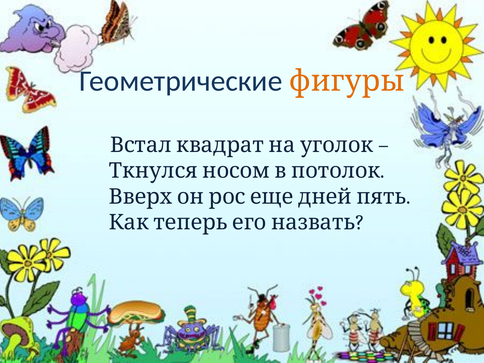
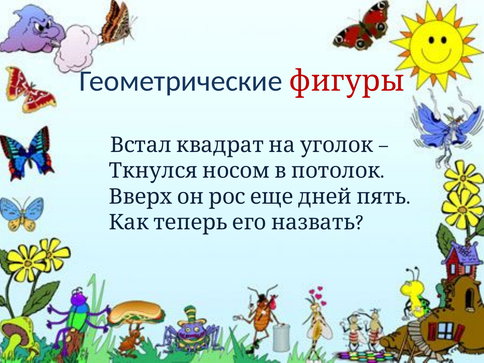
фигуры colour: orange -> red (347, 81)
